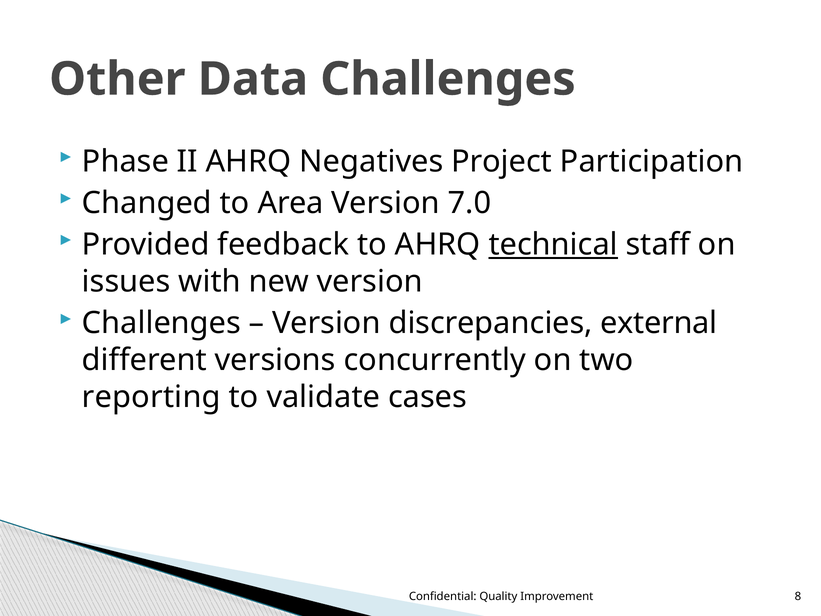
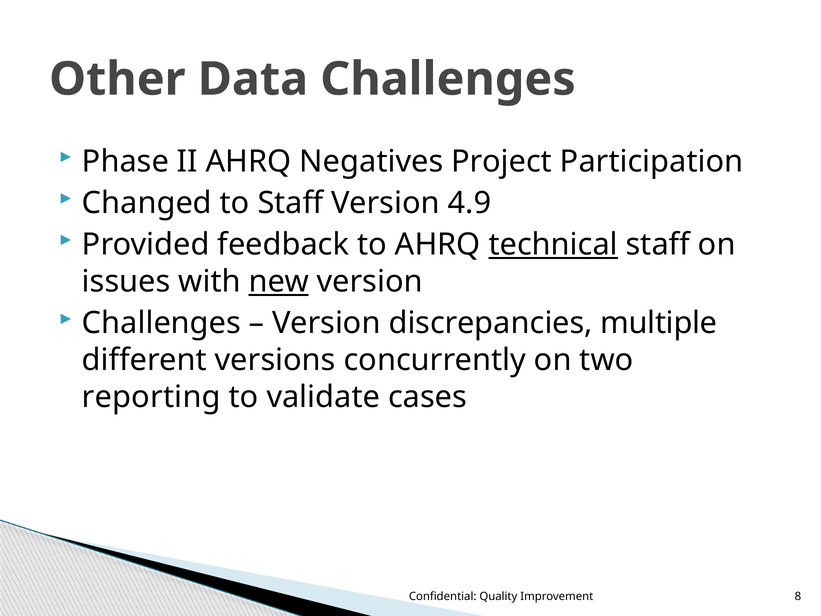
to Area: Area -> Staff (291, 203)
7.0: 7.0 -> 4.9 (469, 203)
new underline: none -> present (279, 282)
external: external -> multiple (659, 323)
